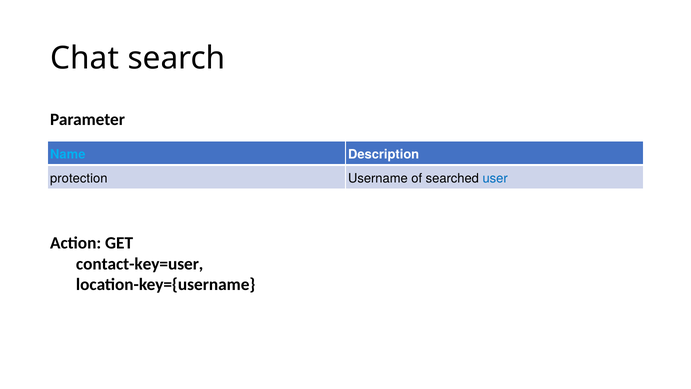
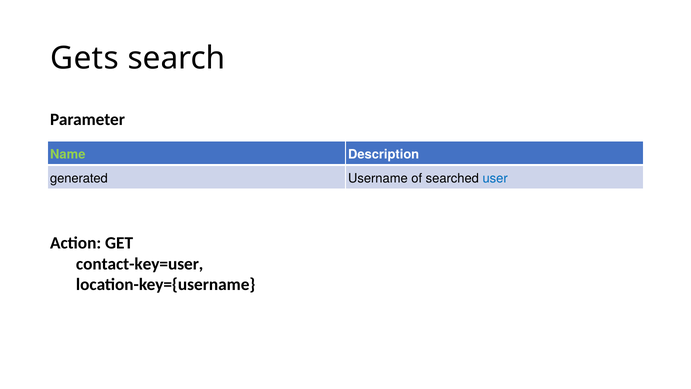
Chat: Chat -> Gets (85, 58)
Name colour: light blue -> light green (68, 154)
protection: protection -> generated (79, 178)
